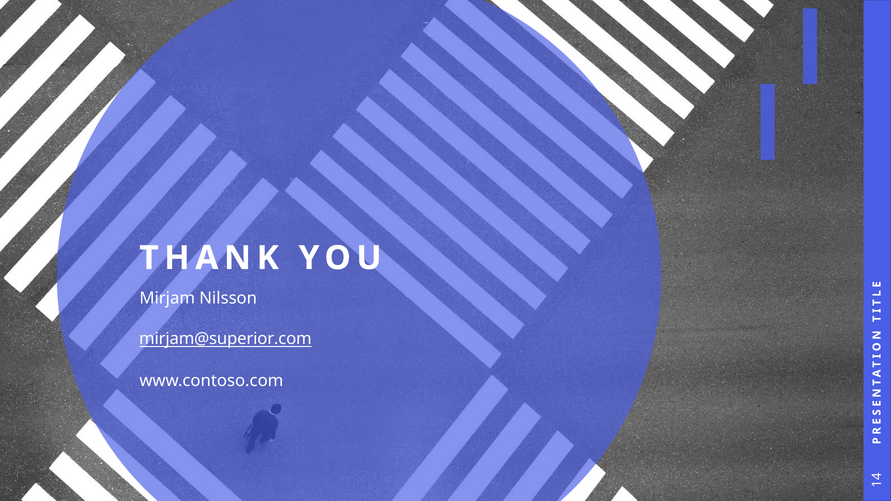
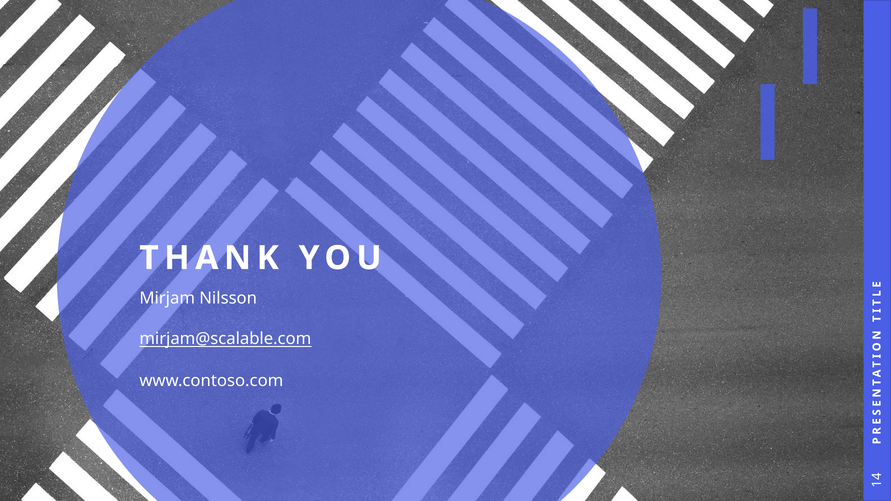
mirjam@superior.com: mirjam@superior.com -> mirjam@scalable.com (225, 339)
